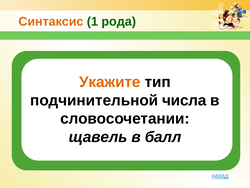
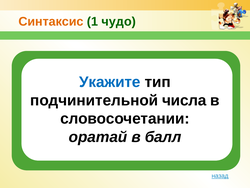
рода: рода -> чудо (119, 21)
Укажите colour: orange -> blue (110, 82)
щавель: щавель -> оратай (98, 137)
